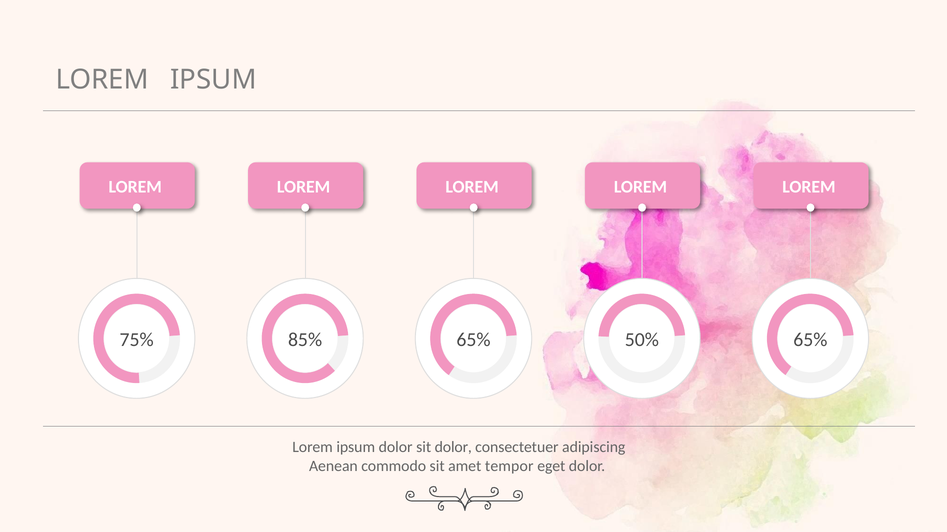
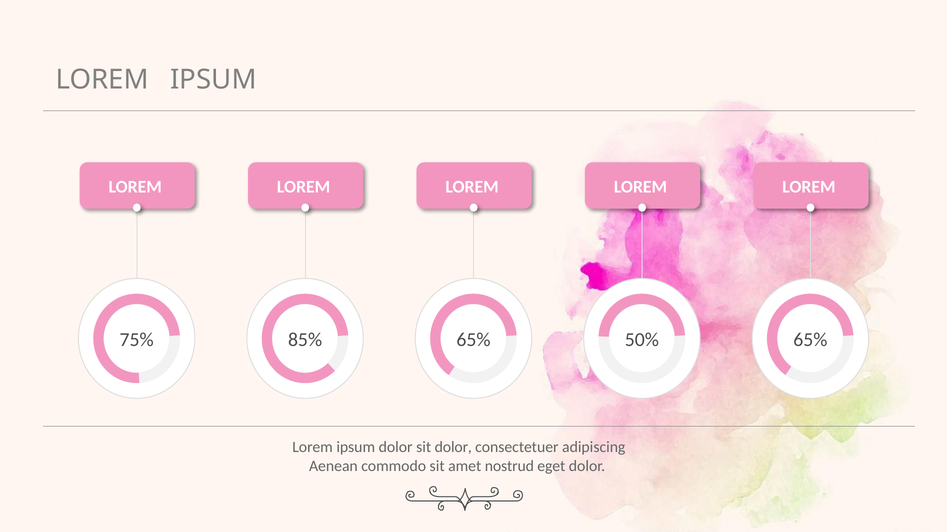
tempor: tempor -> nostrud (509, 467)
